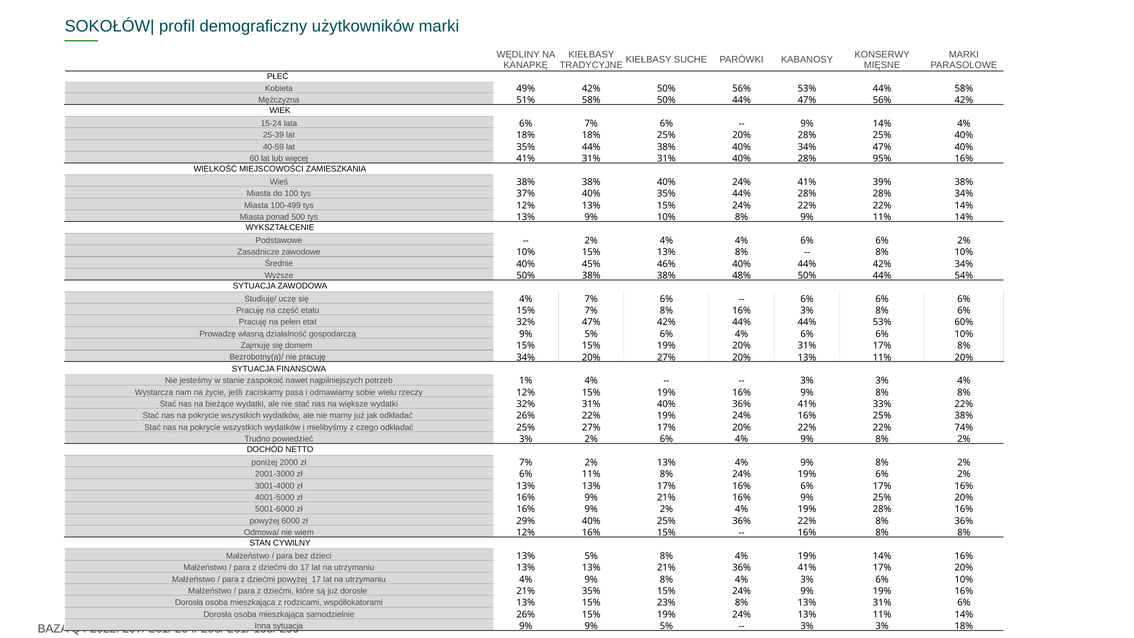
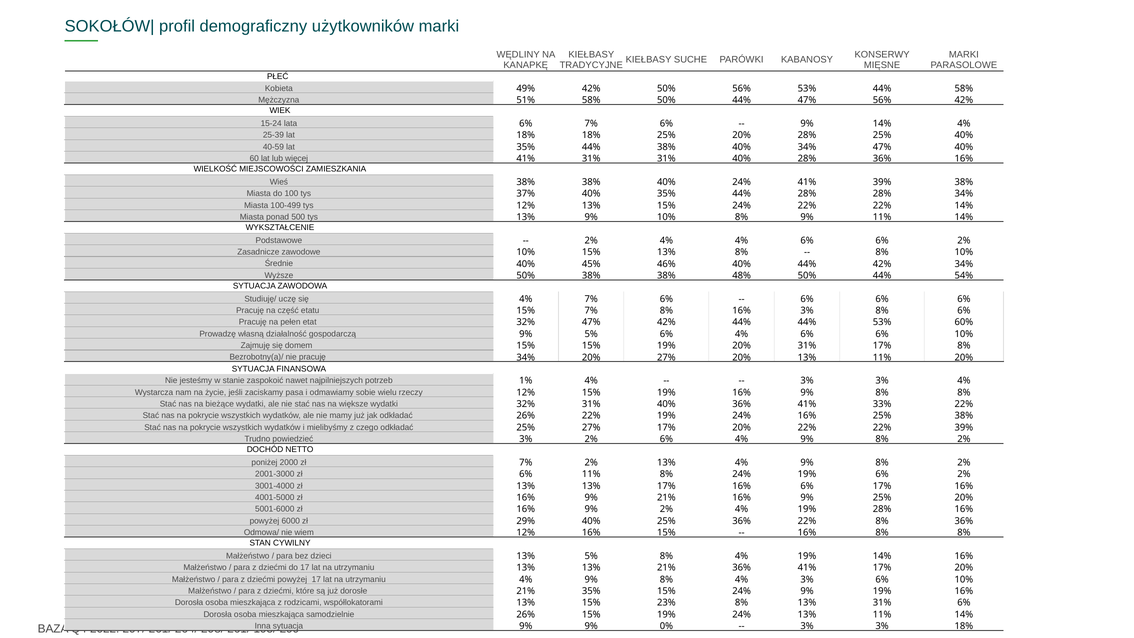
28% 95%: 95% -> 36% (882, 159)
22% 74%: 74% -> 39% (964, 427)
9% 9% 5%: 5% -> 0% (666, 626)
